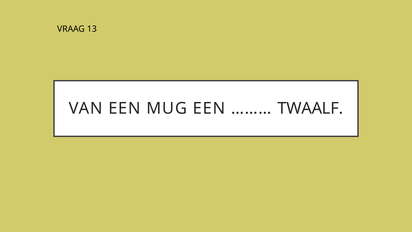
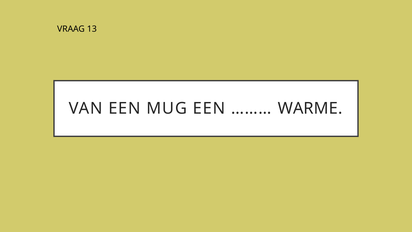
TWAALF: TWAALF -> WARME (310, 108)
